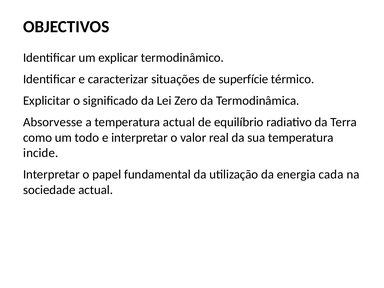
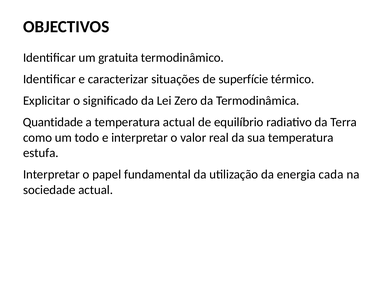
explicar: explicar -> gratuita (118, 58)
Absorvesse: Absorvesse -> Quantidade (53, 122)
incide: incide -> estufa (41, 153)
